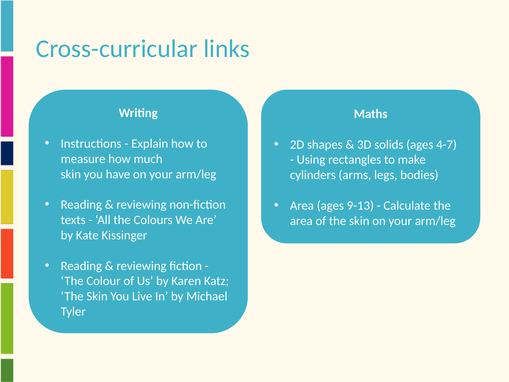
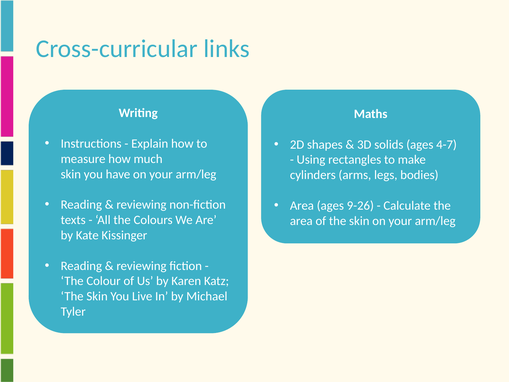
9-13: 9-13 -> 9-26 (360, 205)
